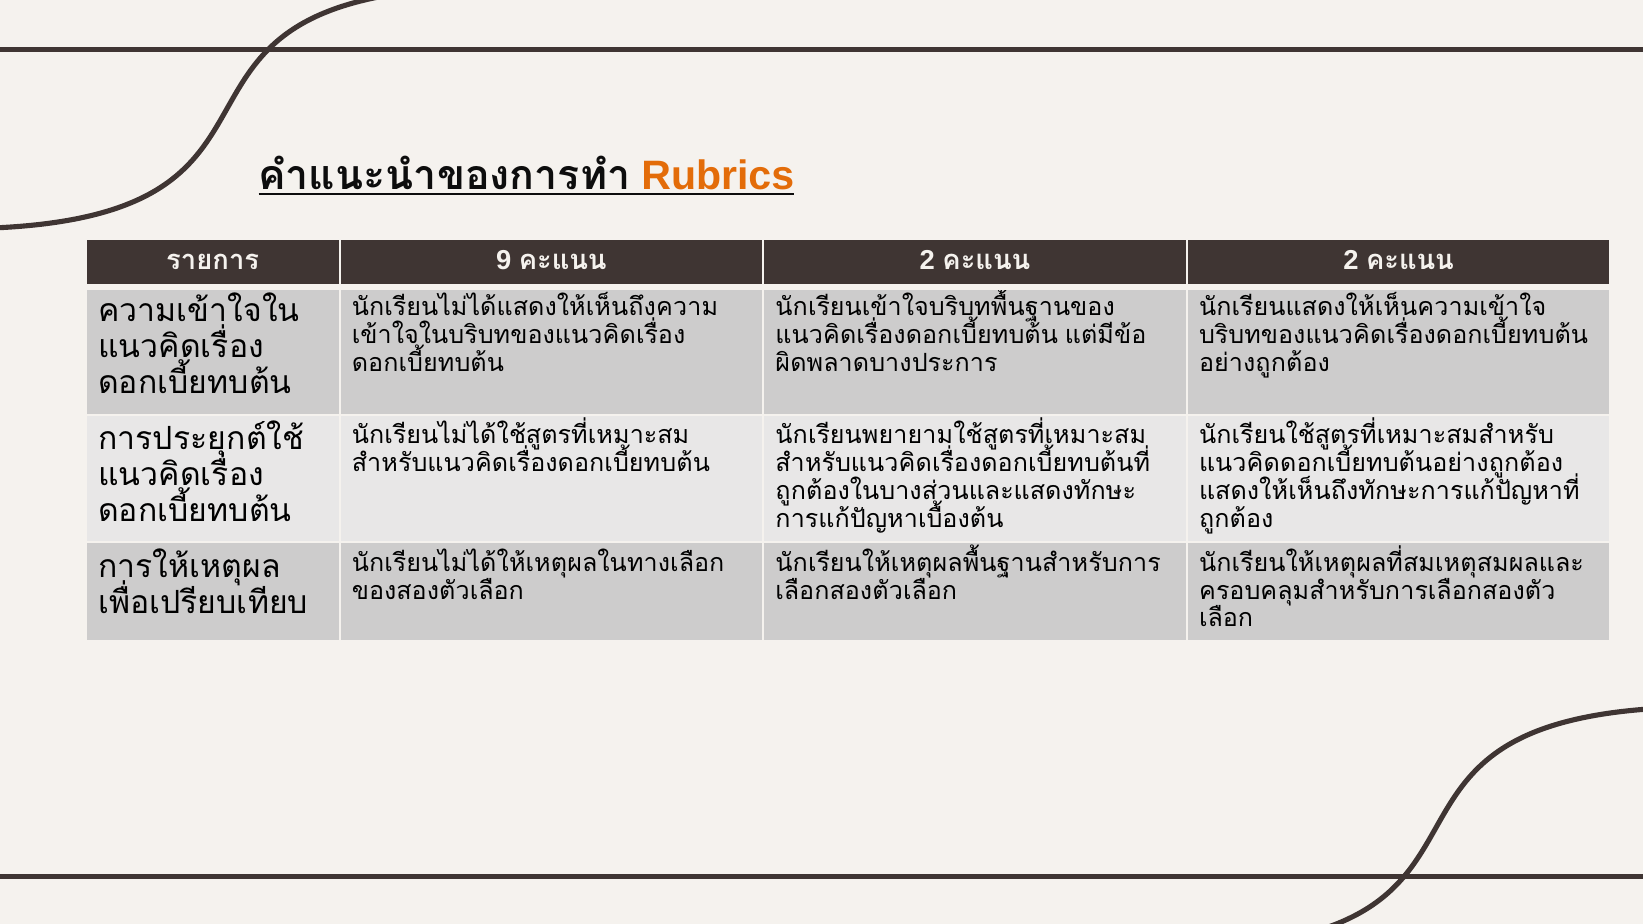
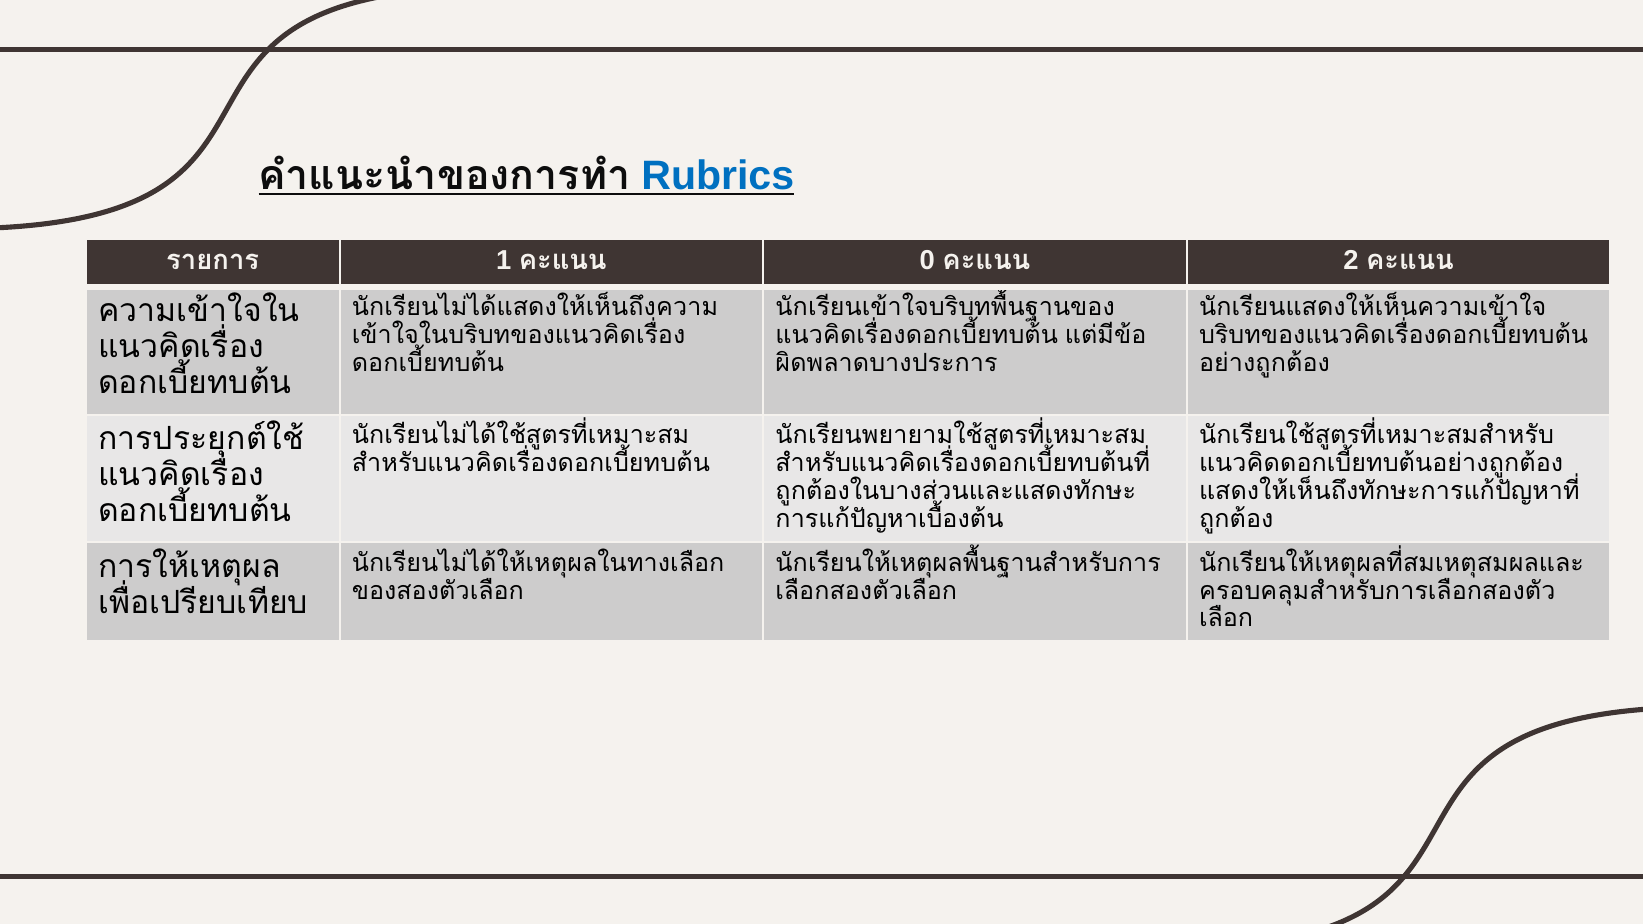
Rubrics colour: orange -> blue (718, 176)
9: 9 -> 1 (504, 261)
2: 2 -> 0 (927, 261)
